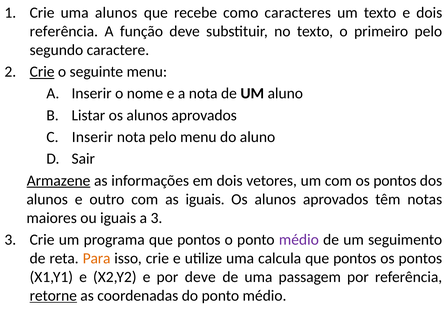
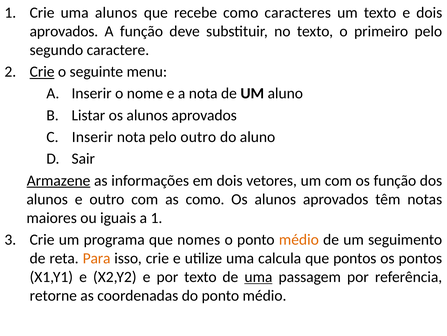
referência: referência -> aprovados (64, 31)
pelo menu: menu -> outro (198, 137)
com os pontos: pontos -> função (395, 180)
as iguais: iguais -> como (205, 199)
a 3: 3 -> 1 (156, 217)
programa que pontos: pontos -> nomes (199, 239)
médio colour: purple -> orange (299, 239)
por deve: deve -> texto (200, 276)
uma underline: none -> present (258, 276)
retorne underline: present -> none (53, 295)
